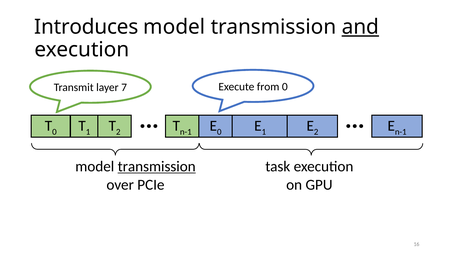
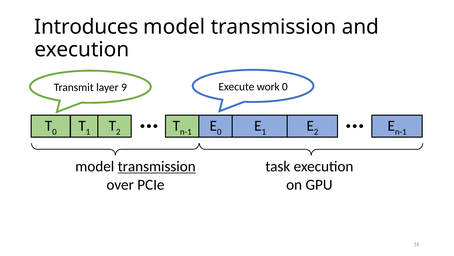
and underline: present -> none (360, 27)
7: 7 -> 9 (124, 87)
from: from -> work (268, 86)
